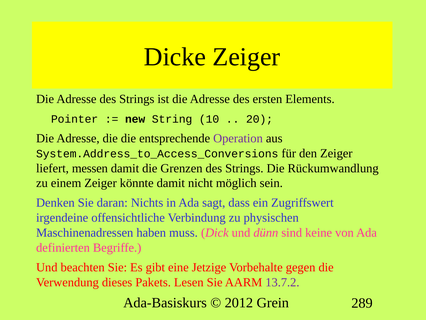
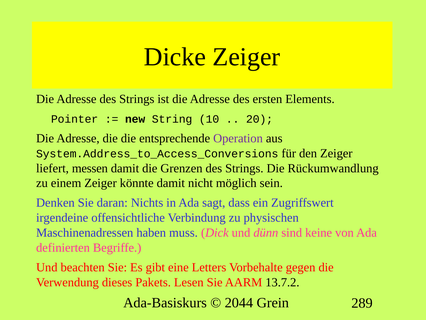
Jetzige: Jetzige -> Letters (209, 267)
13.7.2 colour: purple -> black (282, 282)
2012: 2012 -> 2044 (239, 302)
